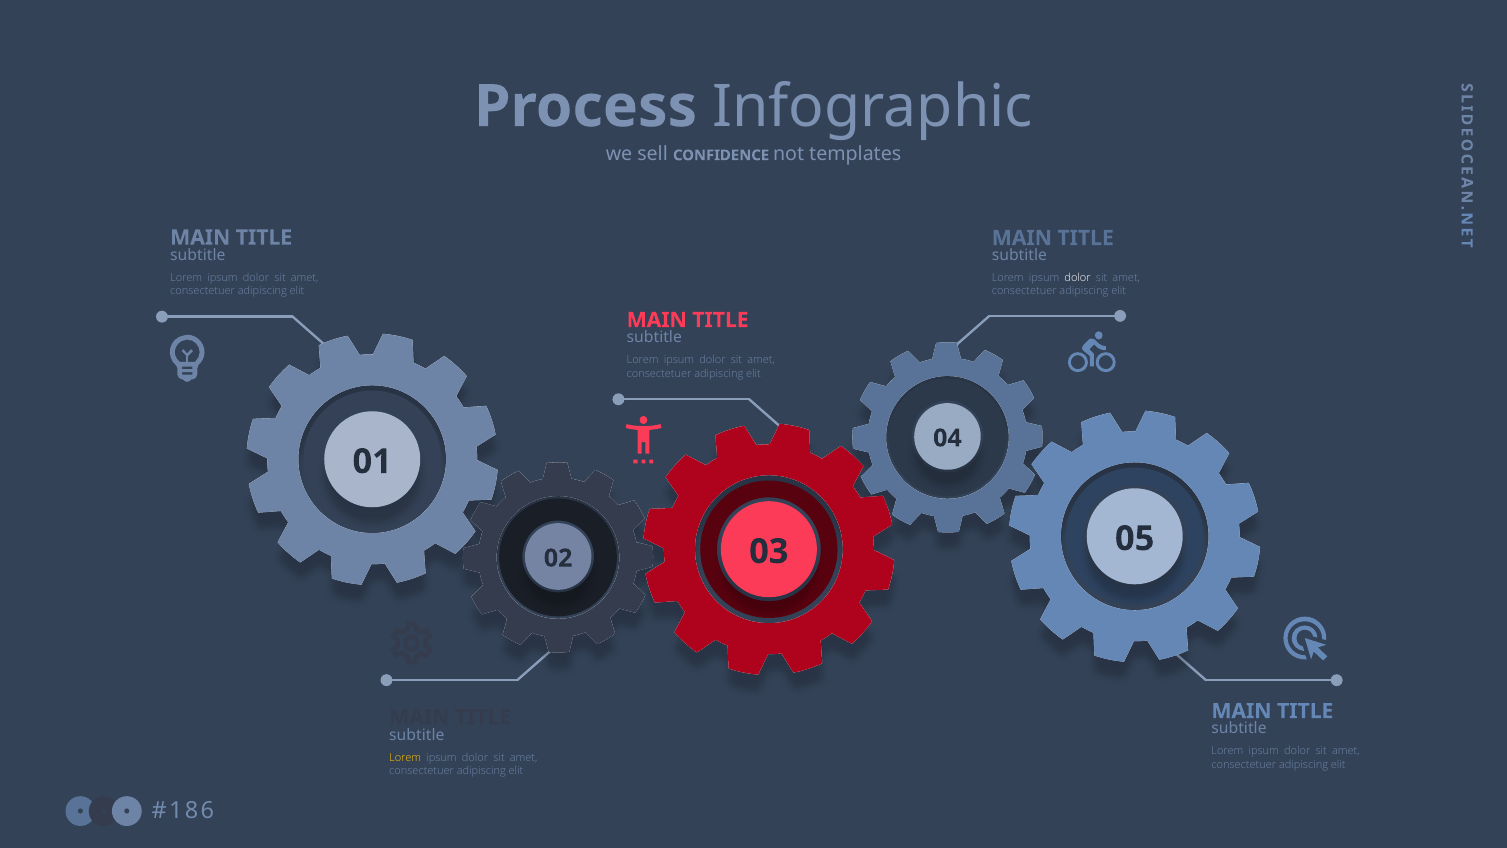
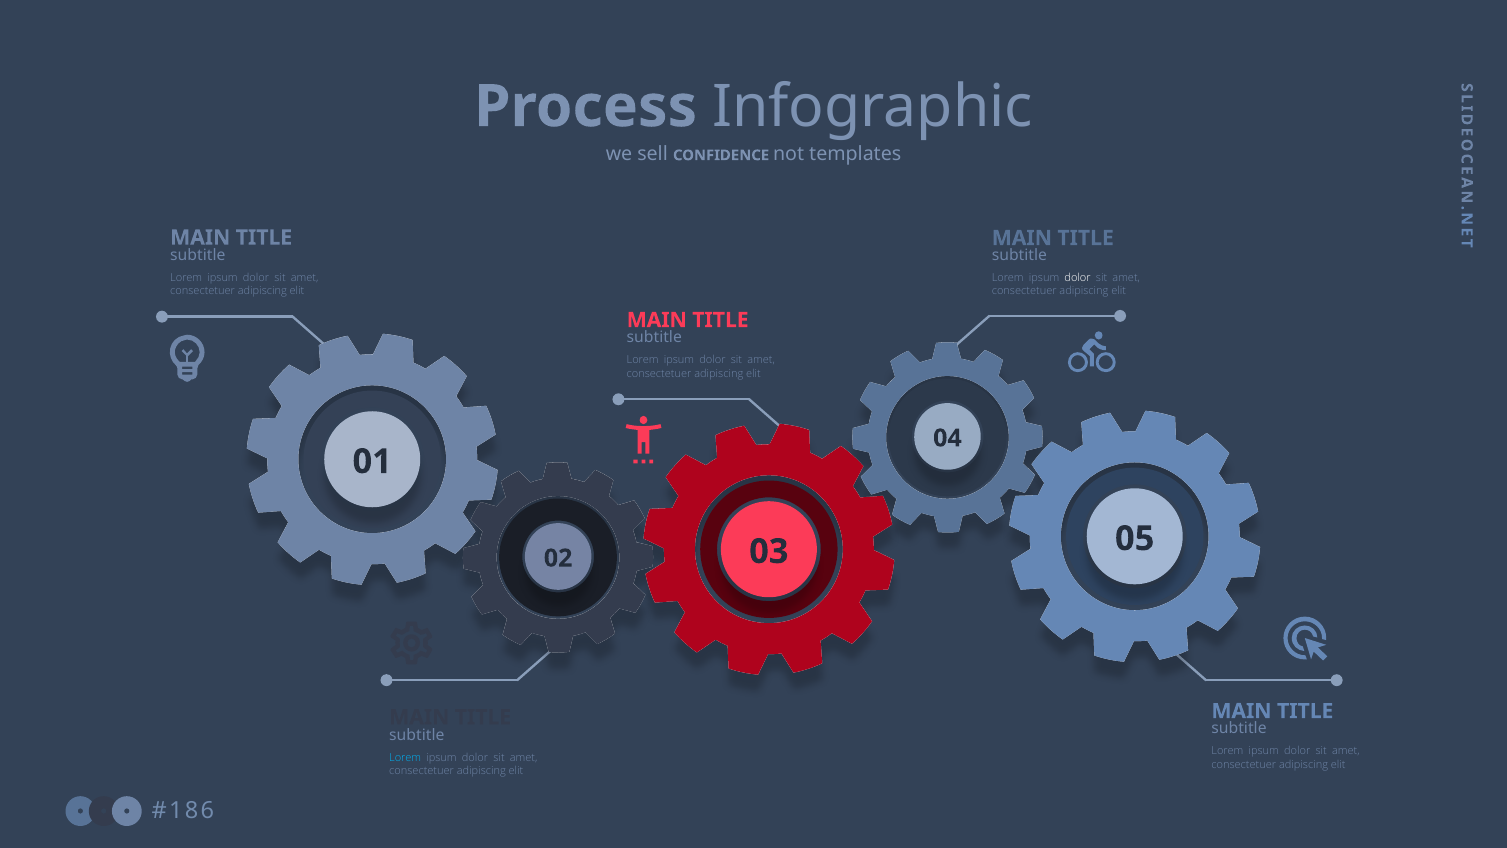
Lorem colour: yellow -> light blue (405, 757)
